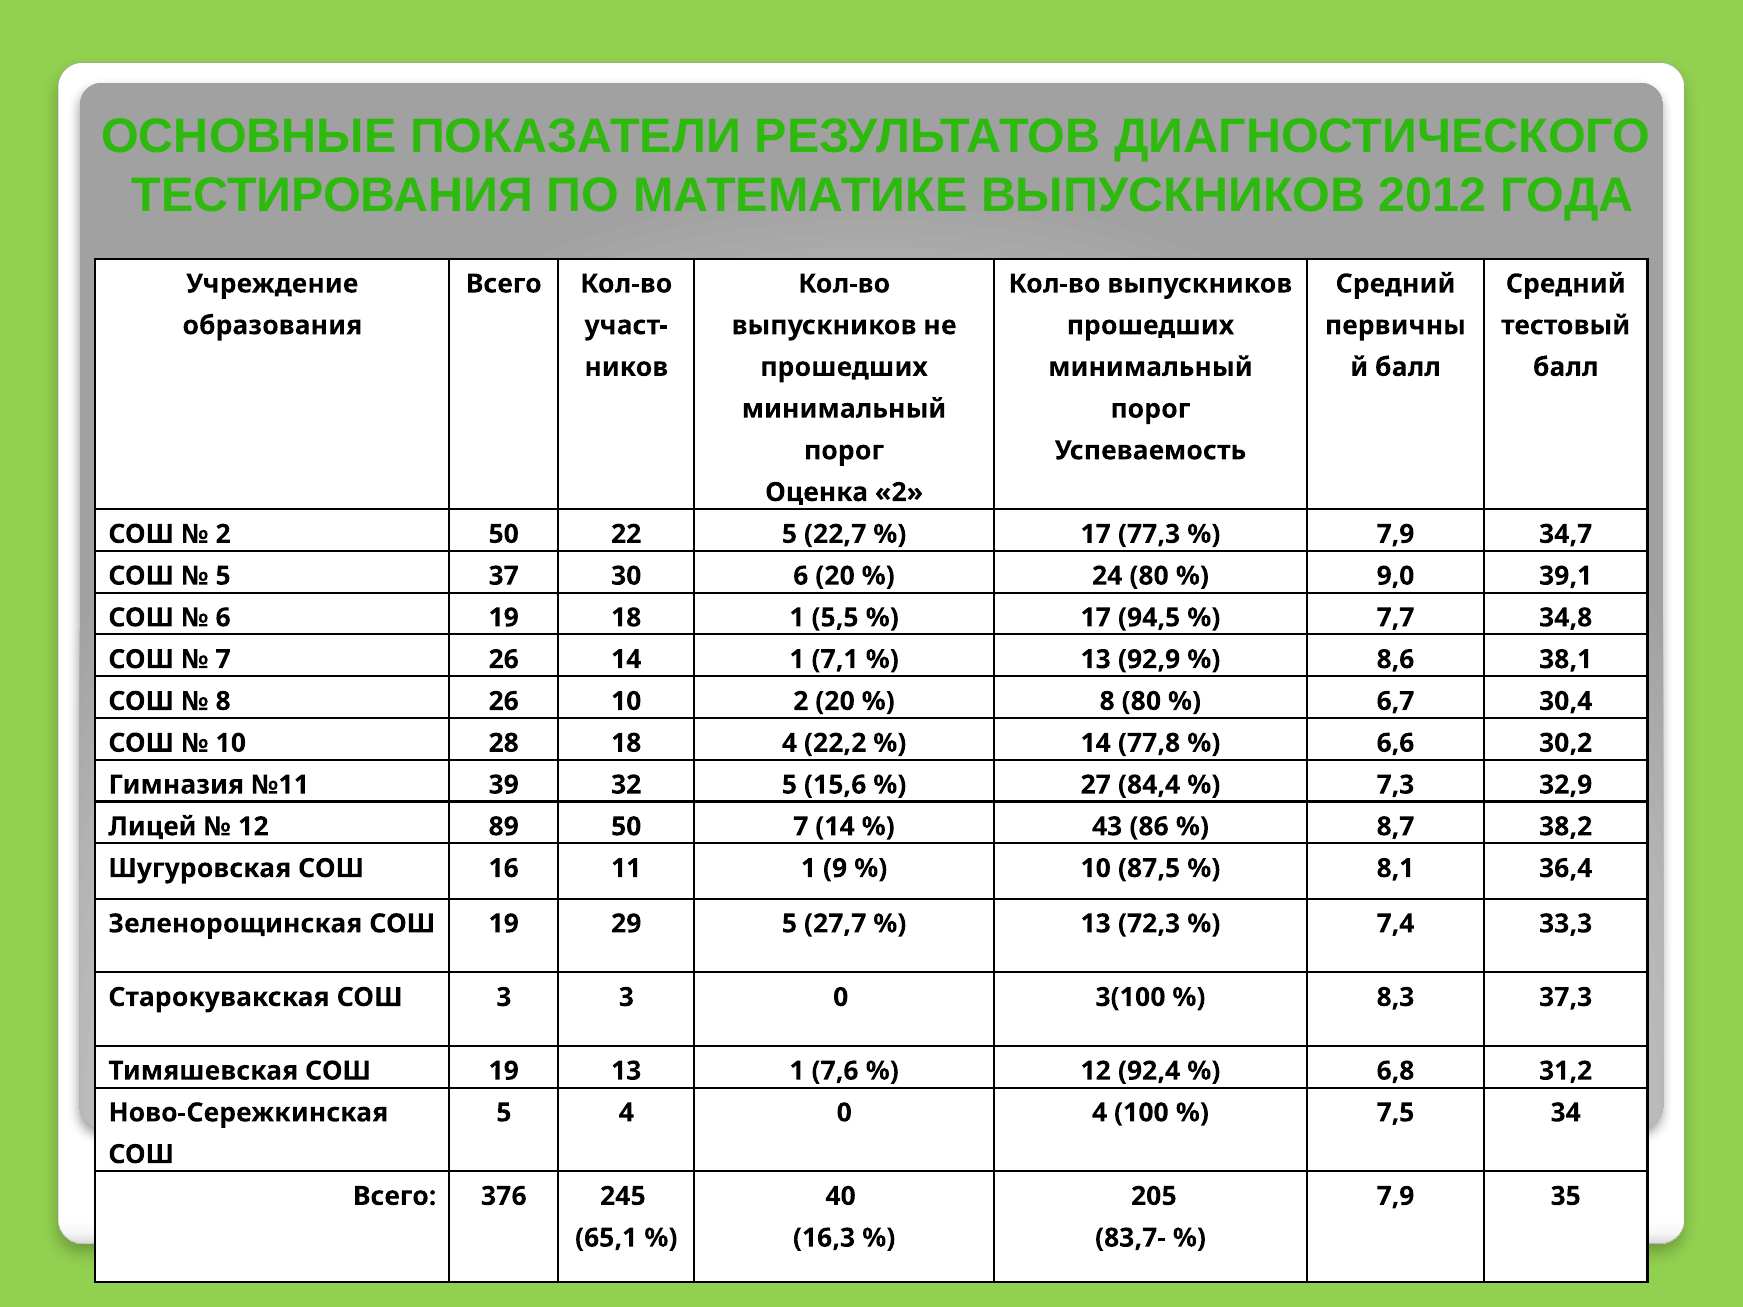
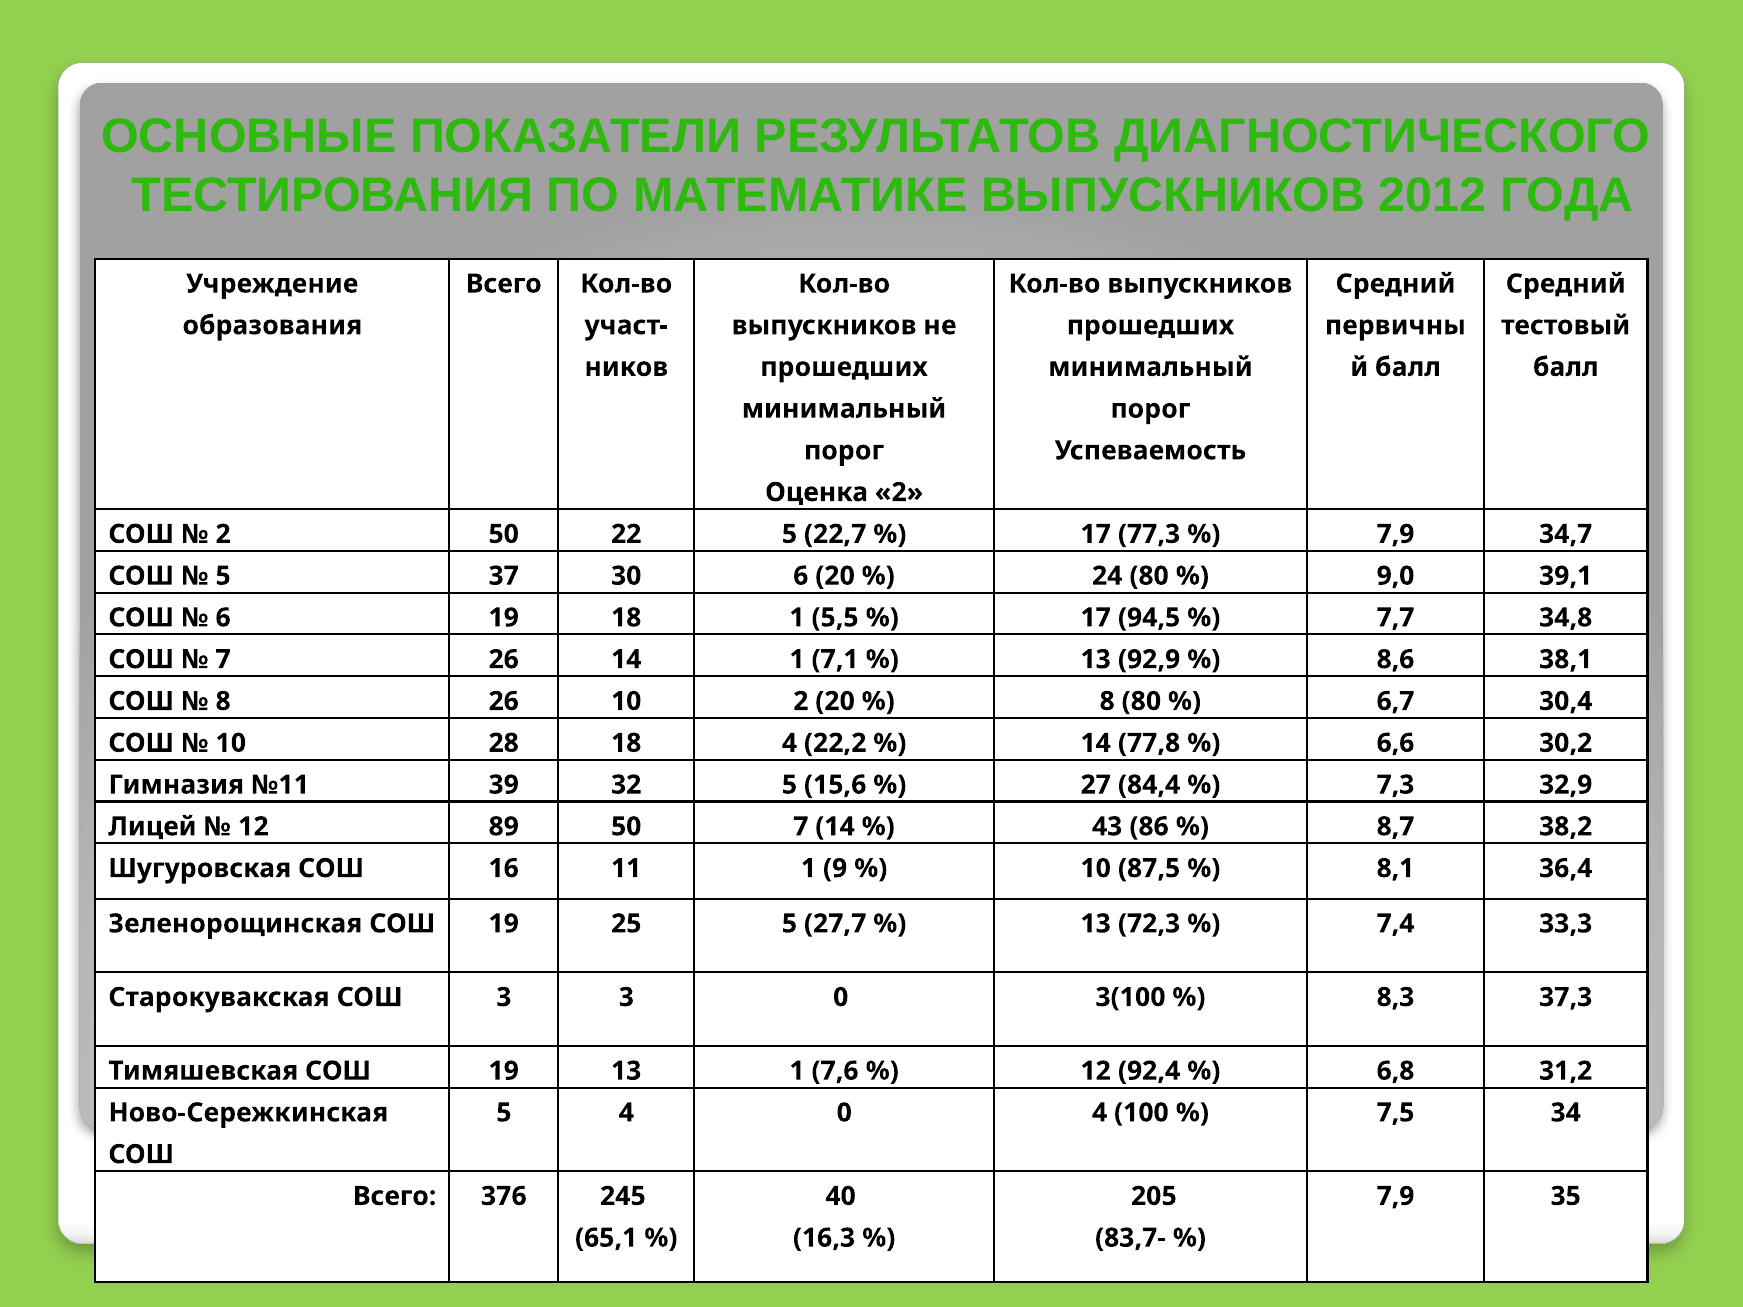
29: 29 -> 25 (626, 924)
